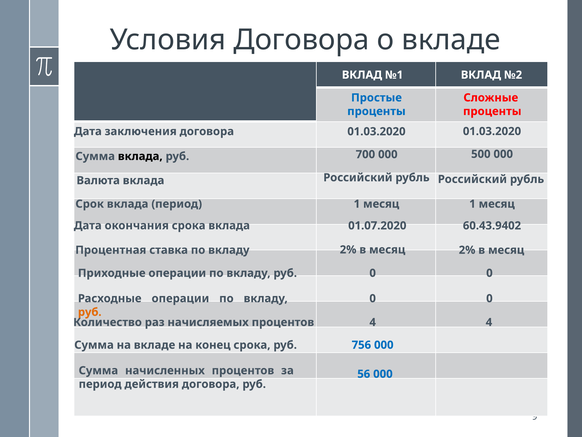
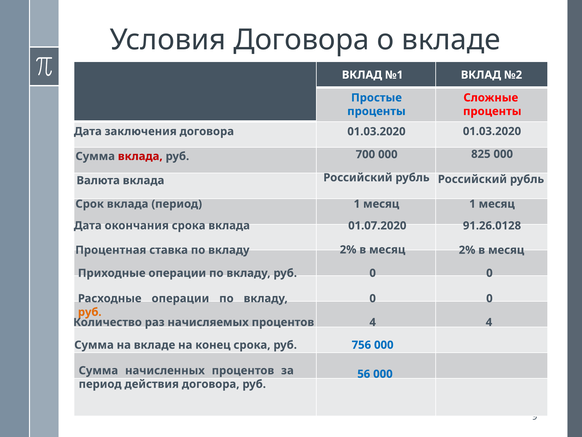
500: 500 -> 825 (481, 154)
вклада colour: black -> red (140, 156)
60.43.9402: 60.43.9402 -> 91.26.0128 (492, 225)
